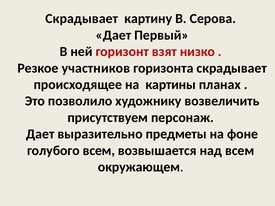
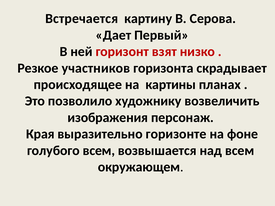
Скрадывает: Скрадывает -> Встречается (82, 19)
присутствуем: присутствуем -> изображения (108, 118)
Дает: Дает -> Края (40, 134)
предметы: предметы -> горизонте (176, 134)
